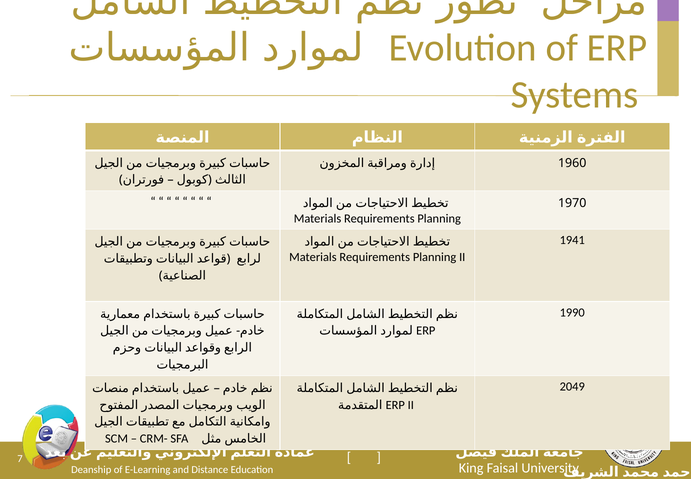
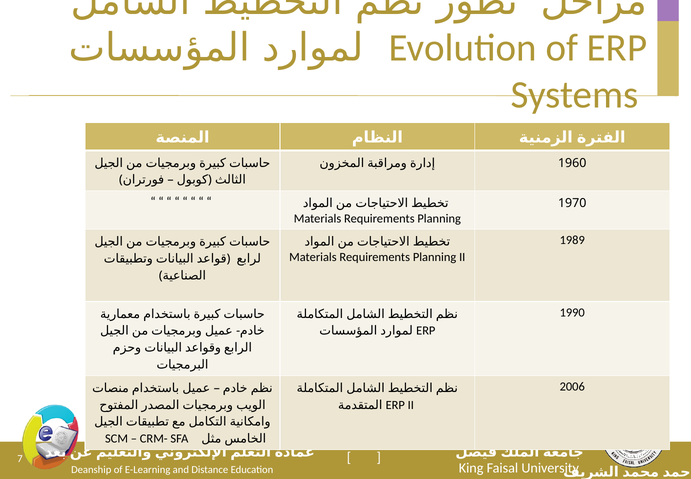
1941: 1941 -> 1989 (572, 240)
2049: 2049 -> 2006 (572, 386)
